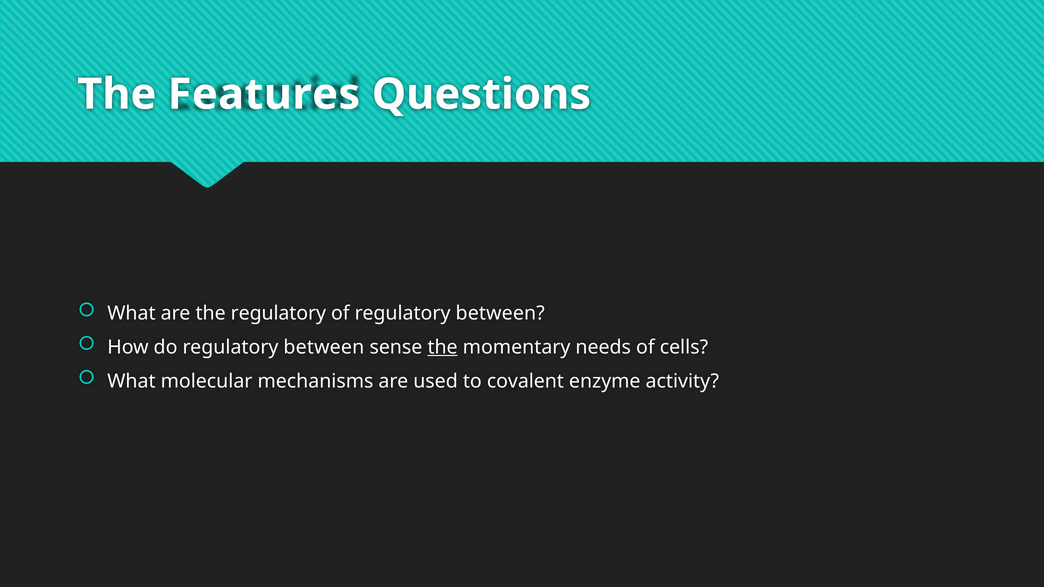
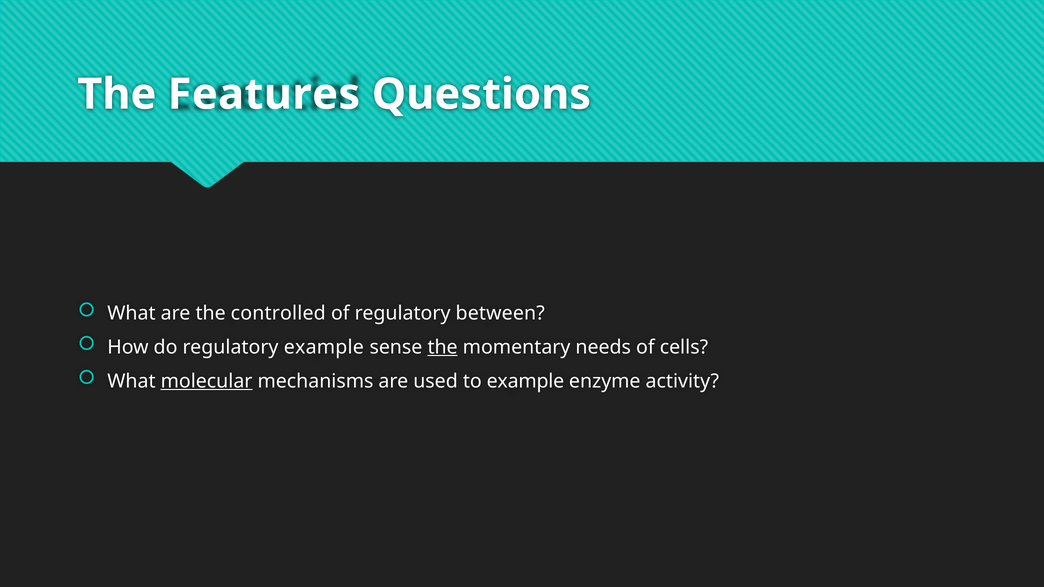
the regulatory: regulatory -> controlled (278, 313)
do regulatory between: between -> example (324, 347)
molecular underline: none -> present (207, 381)
to covalent: covalent -> example (525, 381)
